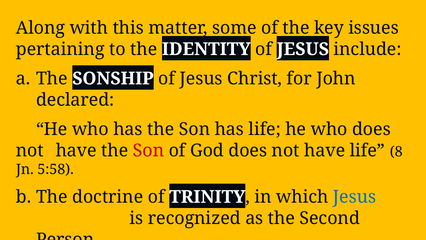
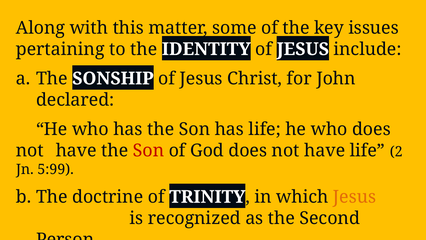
8: 8 -> 2 (396, 151)
5:58: 5:58 -> 5:99 (56, 169)
Jesus colour: blue -> orange (355, 197)
